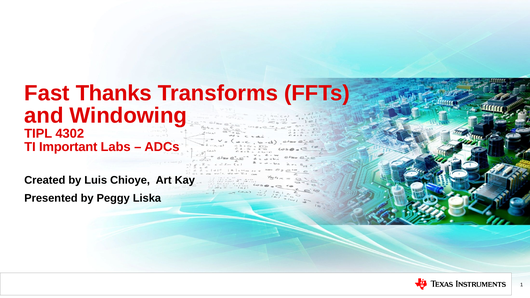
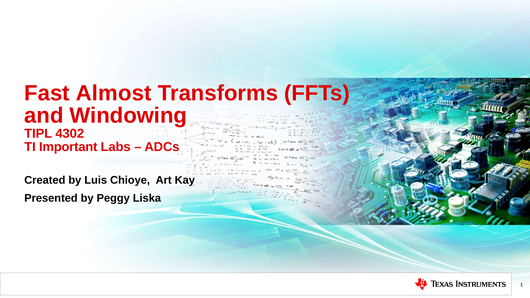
Thanks: Thanks -> Almost (114, 93)
